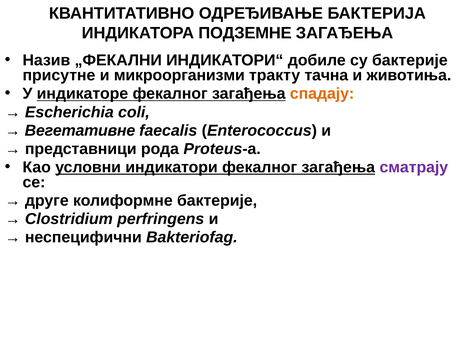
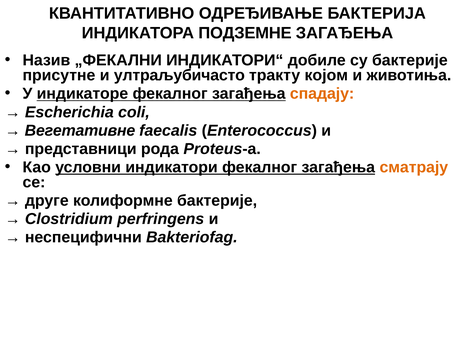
микроорганизми: микроорганизми -> ултраљубичасто (179, 75)
тачна: тачна -> којом (326, 75)
сматрају colour: purple -> orange (414, 167)
